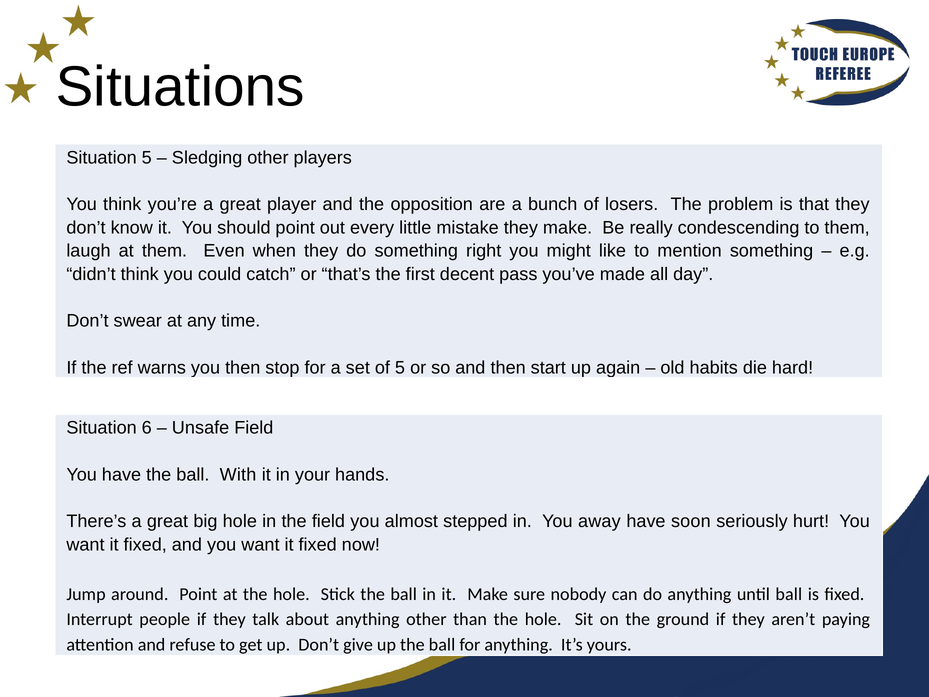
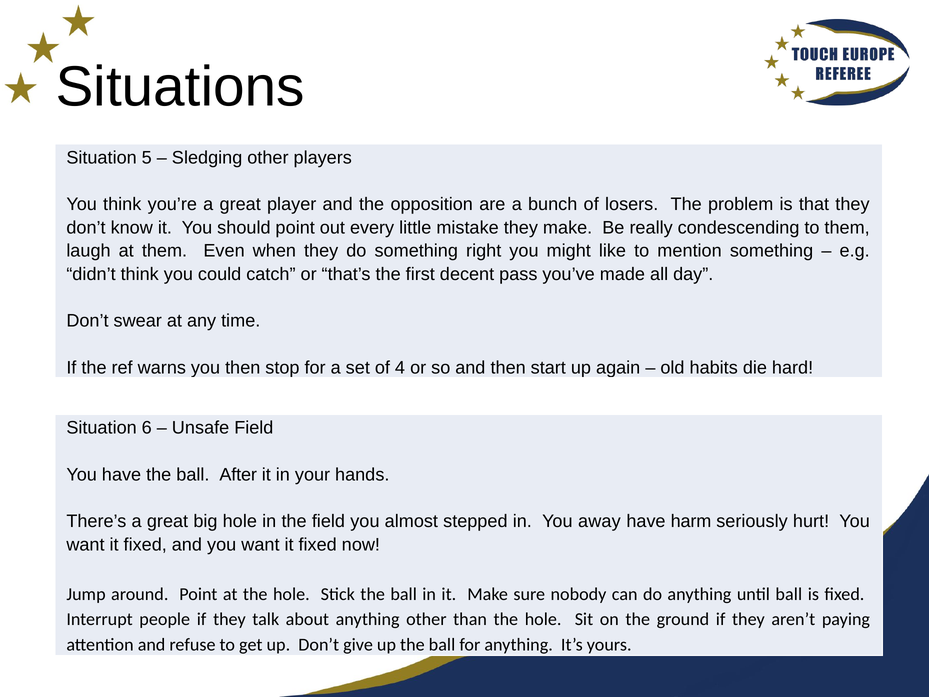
of 5: 5 -> 4 (400, 368)
With: With -> After (238, 474)
soon: soon -> harm (691, 521)
